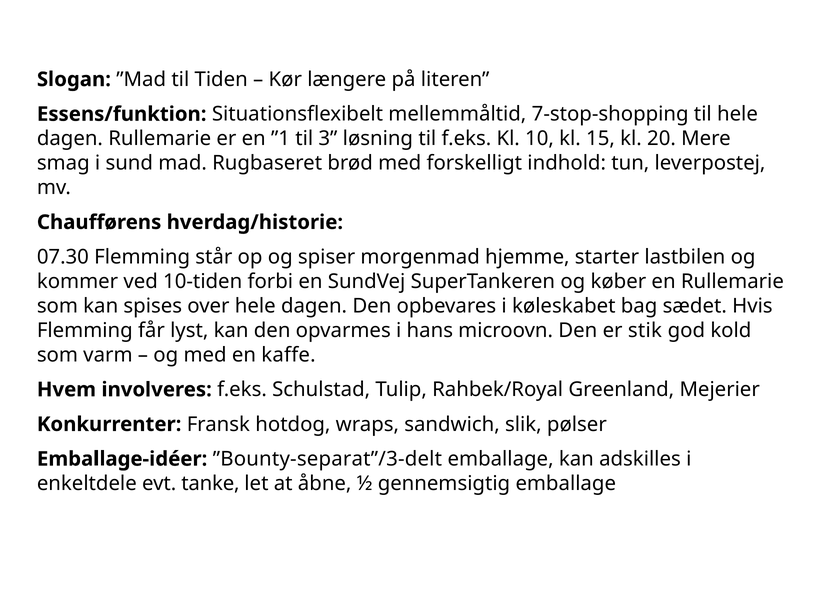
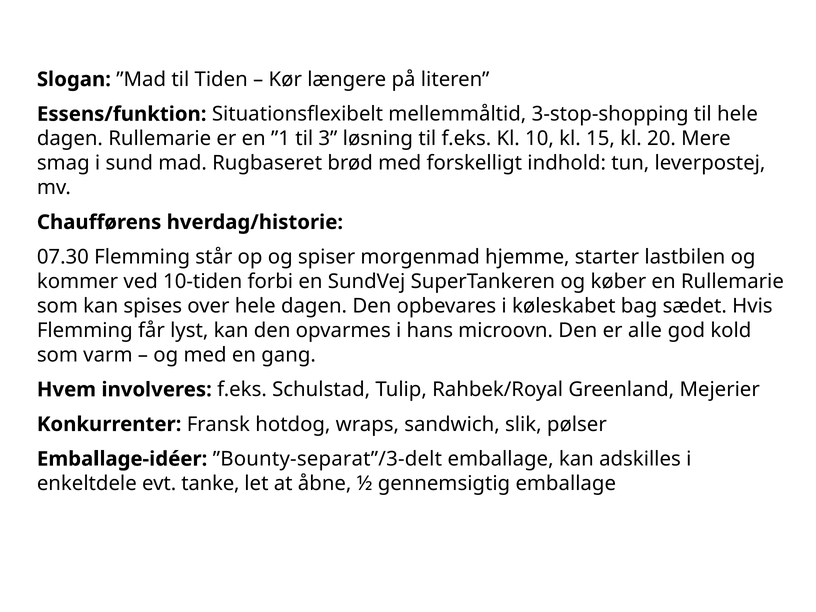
7-stop-shopping: 7-stop-shopping -> 3-stop-shopping (610, 114)
stik: stik -> alle (645, 330)
kaffe: kaffe -> gang (289, 355)
